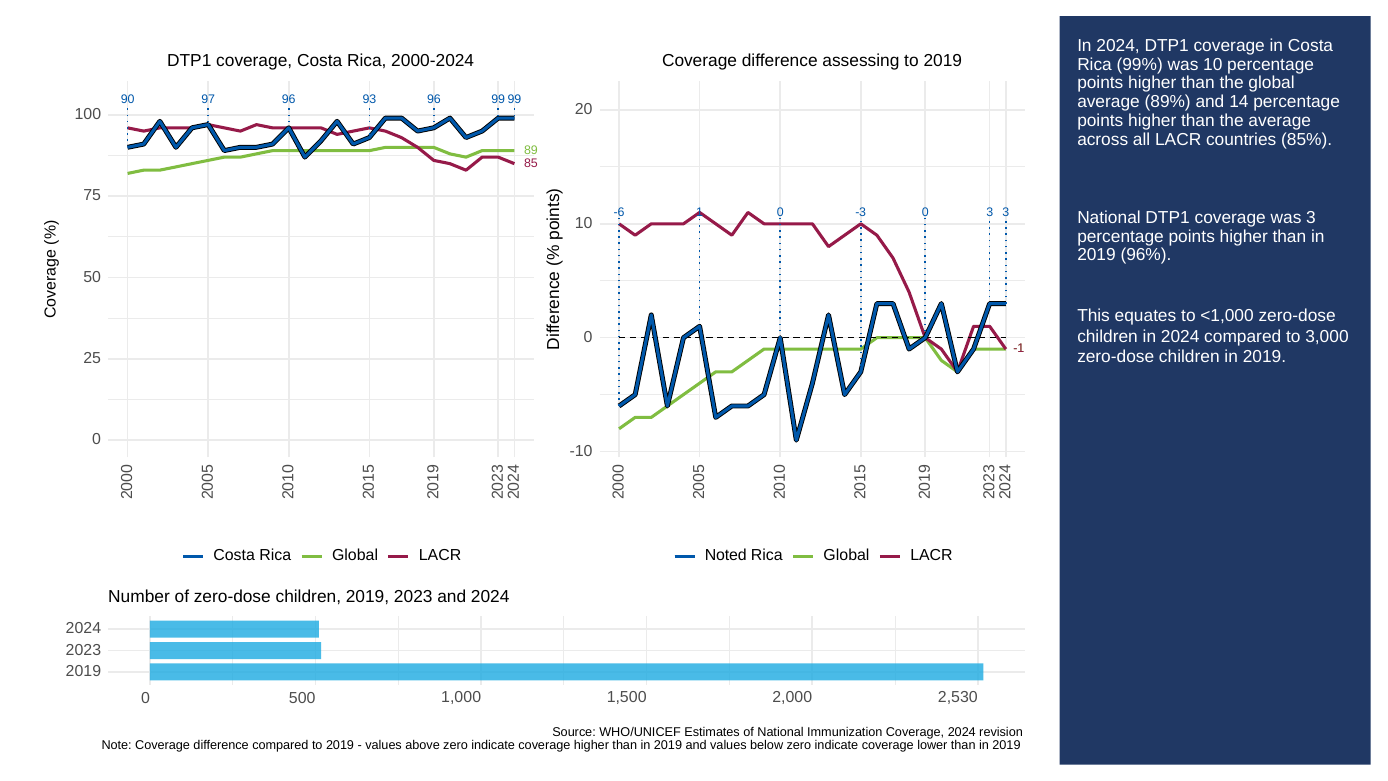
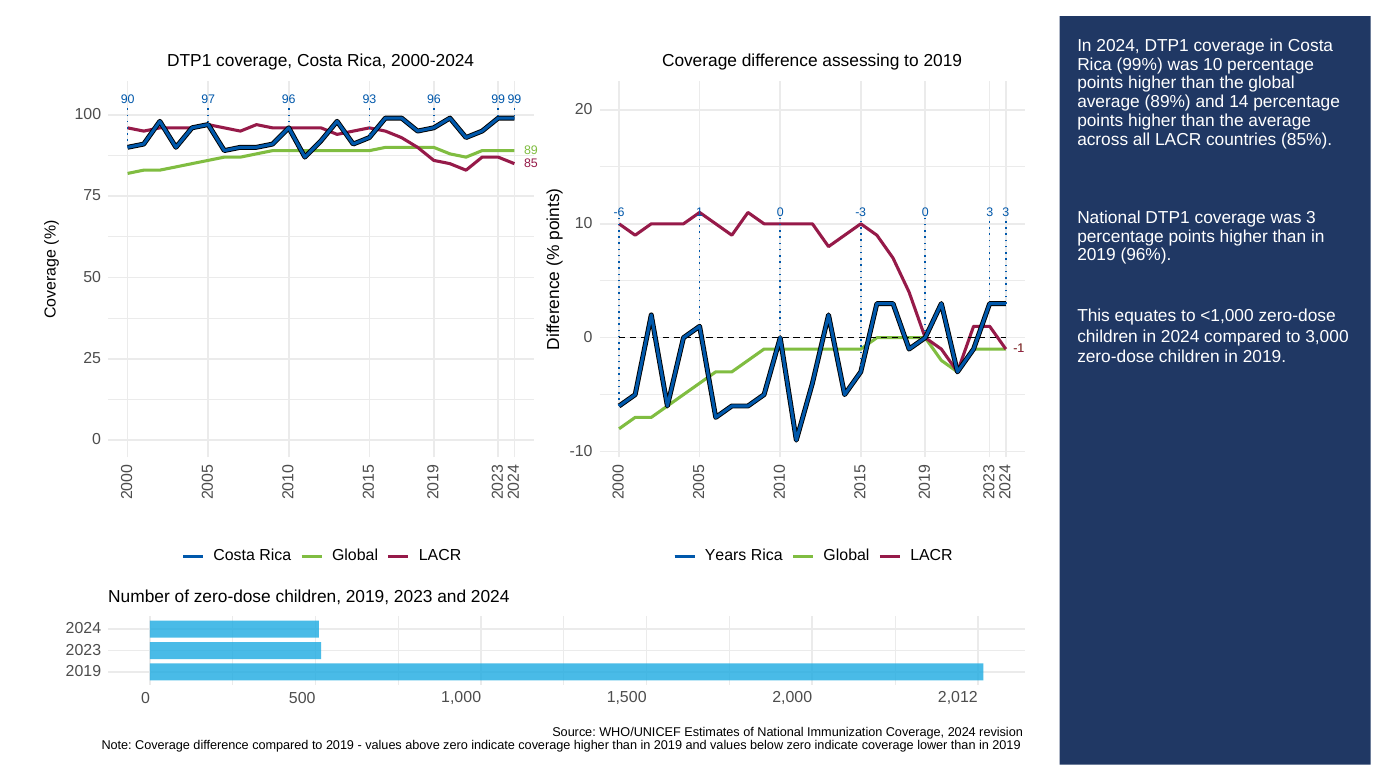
Noted: Noted -> Years (726, 555)
2,530: 2,530 -> 2,012 (958, 697)
